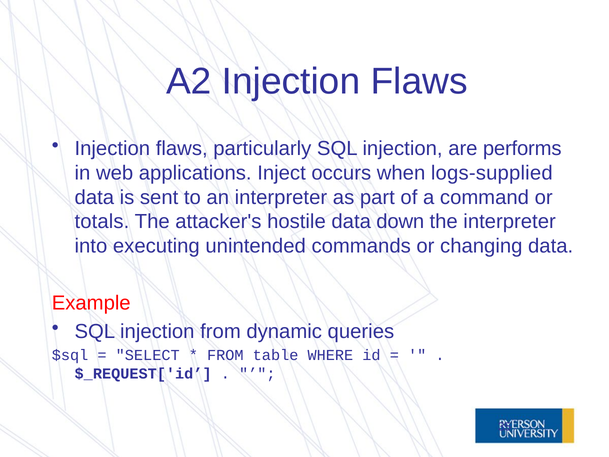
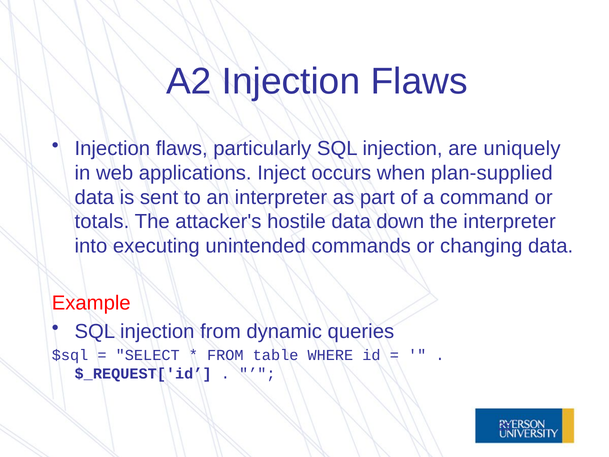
performs: performs -> uniquely (522, 149)
logs-supplied: logs-supplied -> plan-supplied (492, 173)
